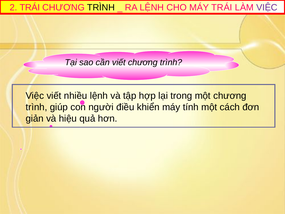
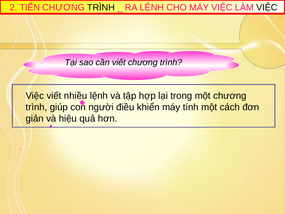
2 TRÁI: TRÁI -> TIẾN (30, 7)
MÁY TRÁI: TRÁI -> VIỆC (222, 7)
VIỆC colour: purple -> black (267, 7)
